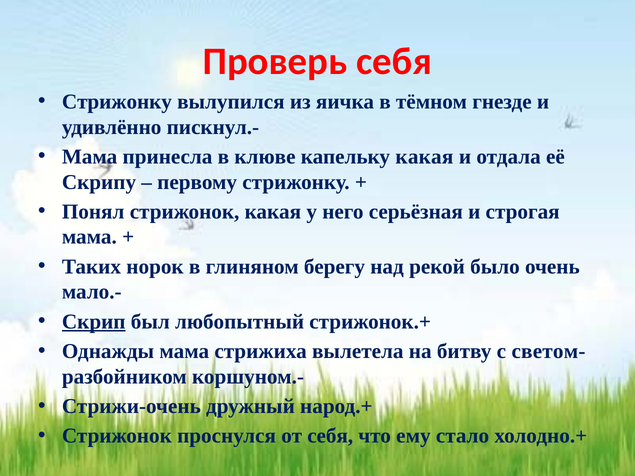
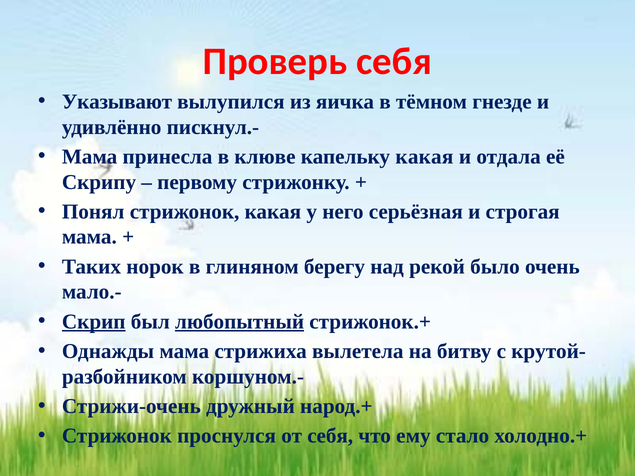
Стрижонку: Стрижонку -> Указывают (117, 102)
любопытный underline: none -> present (240, 322)
светом-: светом- -> крутой- (549, 351)
